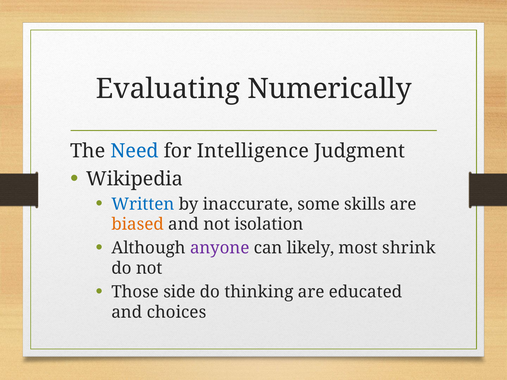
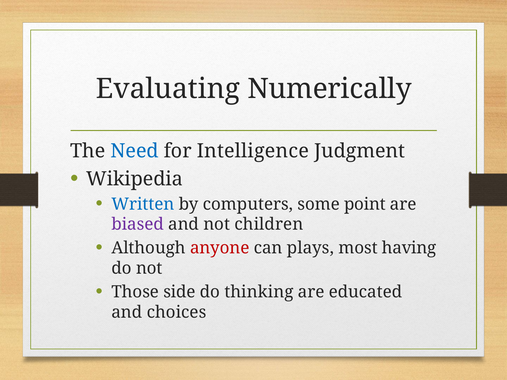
inaccurate: inaccurate -> computers (248, 204)
skills: skills -> point (365, 204)
biased colour: orange -> purple (138, 225)
isolation: isolation -> children (269, 225)
anyone colour: purple -> red (220, 248)
likely: likely -> plays (310, 248)
shrink: shrink -> having (409, 248)
